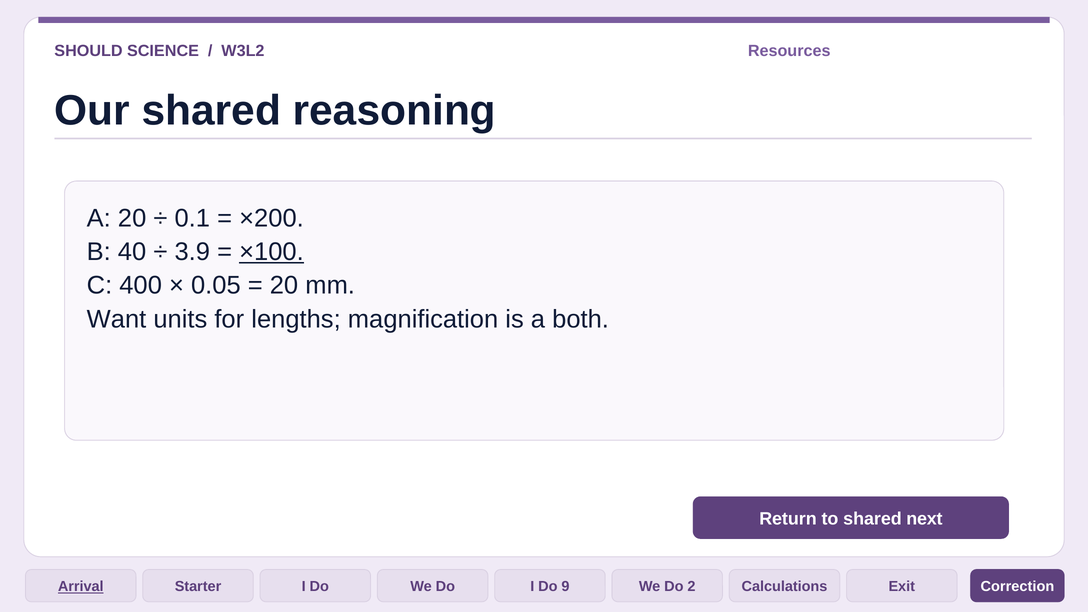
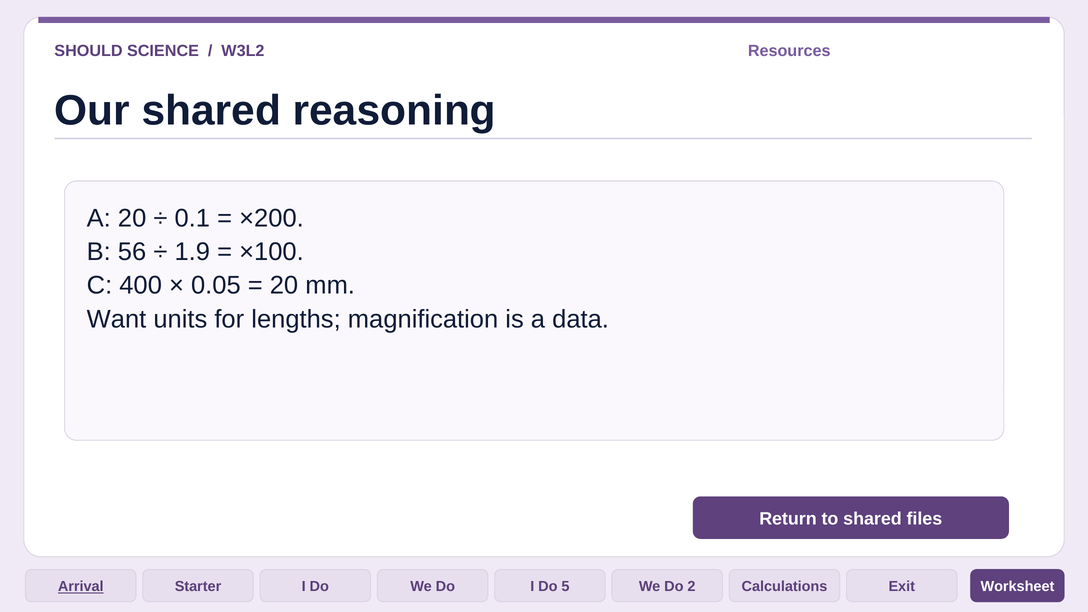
40: 40 -> 56 (132, 252)
3.9: 3.9 -> 1.9 (192, 252)
×100 underline: present -> none (271, 252)
both: both -> data (581, 319)
next: next -> files (924, 519)
9: 9 -> 5 (565, 587)
Correction: Correction -> Worksheet (1017, 587)
